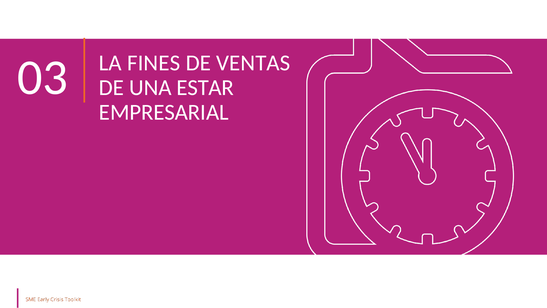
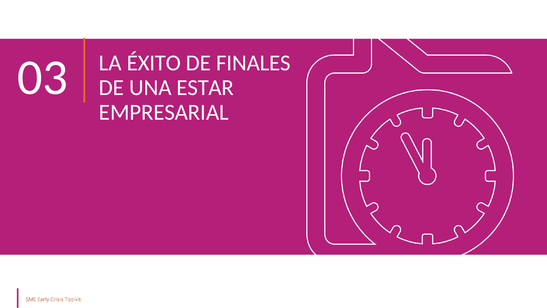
FINES: FINES -> ÉXITO (154, 63)
VENTAS: VENTAS -> FINALES (253, 63)
